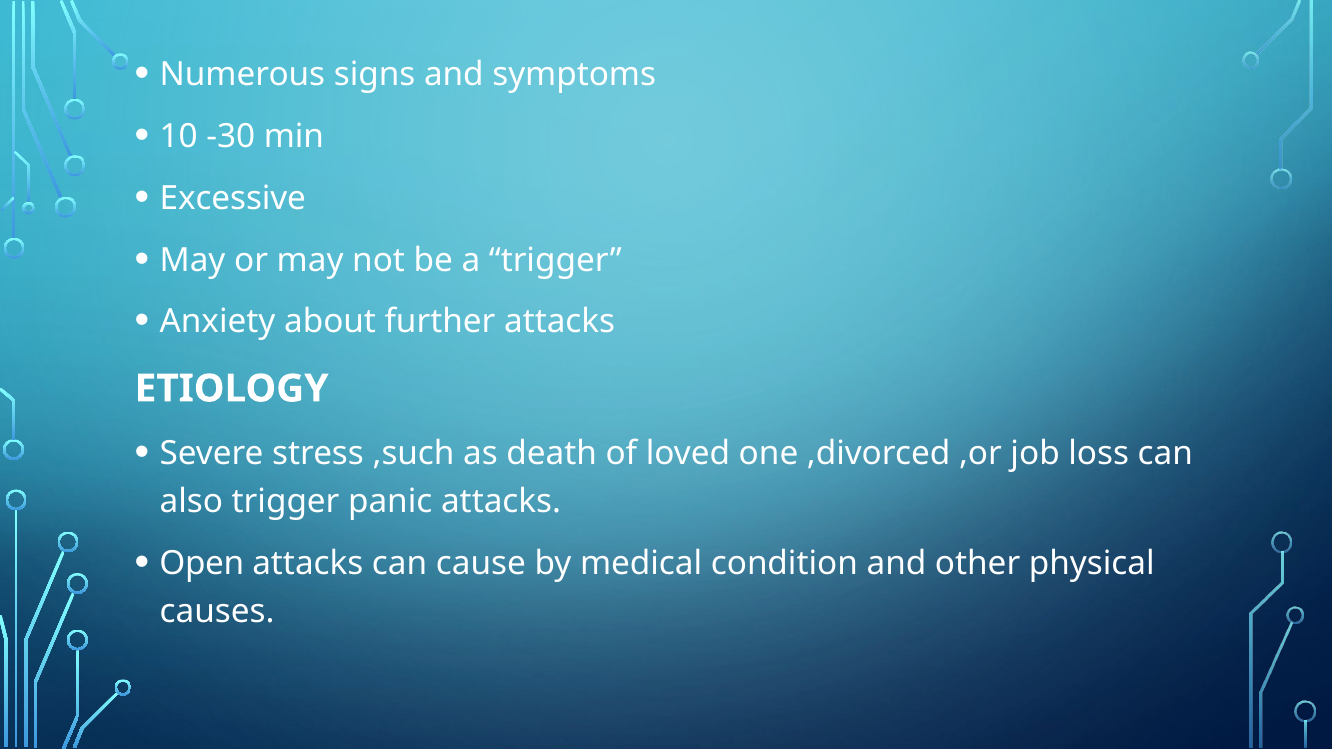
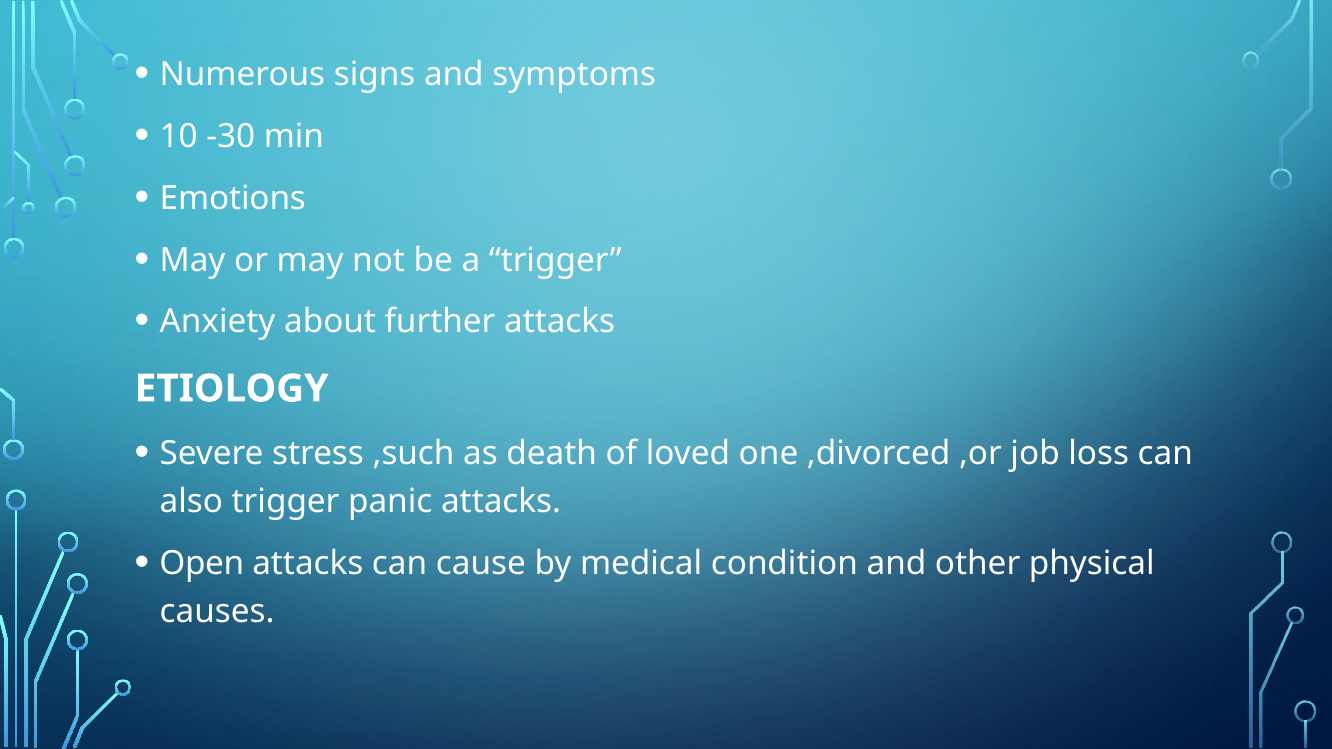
Excessive: Excessive -> Emotions (233, 198)
